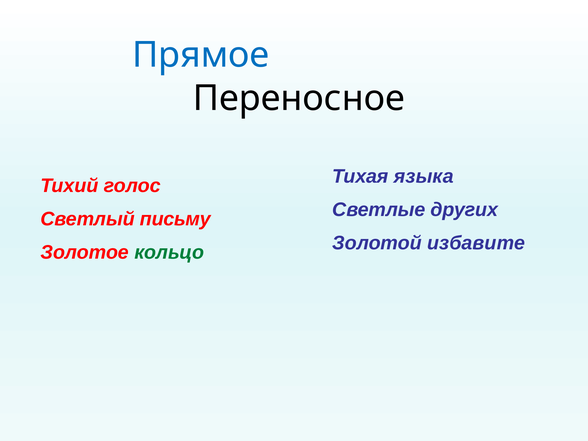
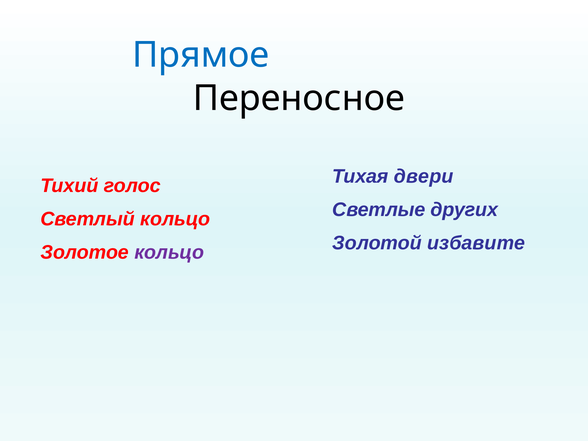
языка: языка -> двери (424, 176)
Светлый письму: письму -> кольцо (175, 219)
кольцо colour: green -> purple (169, 252)
